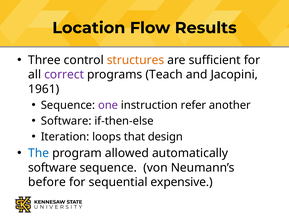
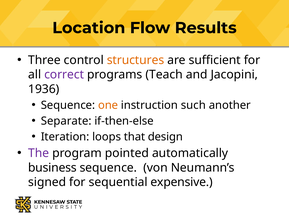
1961: 1961 -> 1936 (44, 89)
one colour: purple -> orange (108, 105)
refer: refer -> such (193, 105)
Software: Software -> Separate (66, 121)
The colour: blue -> purple (39, 153)
allowed: allowed -> pointed (127, 153)
software: software -> business (52, 167)
before: before -> signed (47, 182)
